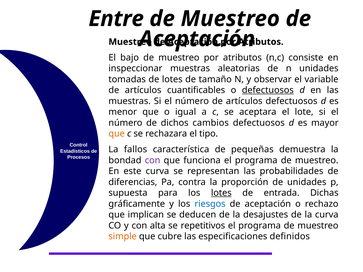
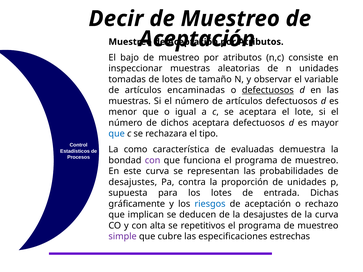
Entre: Entre -> Decir (116, 19)
cuantificables: cuantificables -> encaminadas (196, 90)
dichos cambios: cambios -> aceptara (211, 123)
que colour: orange -> blue (117, 134)
fallos: fallos -> como (136, 150)
pequeñas: pequeñas -> evaluadas (252, 150)
diferencias: diferencias -> desajustes (133, 182)
lotes underline: present -> none (221, 193)
simple colour: orange -> purple (123, 237)
definidos: definidos -> estrechas (290, 237)
